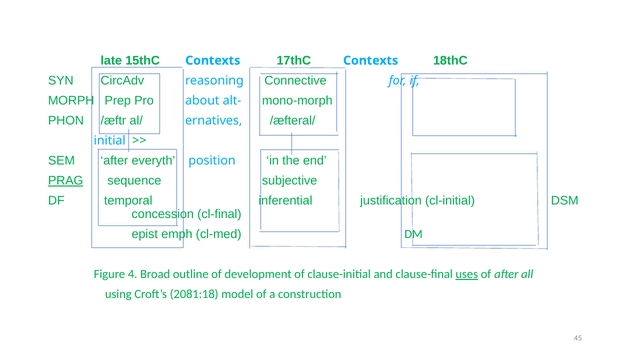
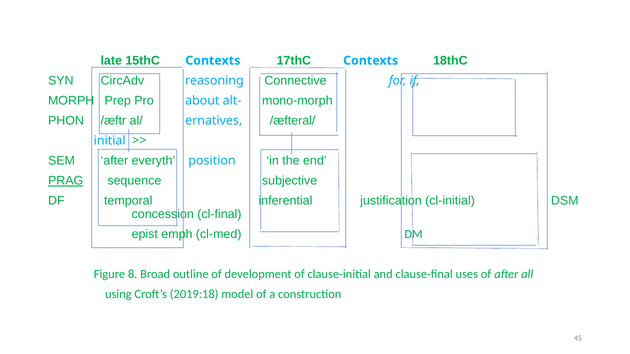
4: 4 -> 8 (133, 274)
uses underline: present -> none (467, 274)
2081:18: 2081:18 -> 2019:18 (194, 294)
